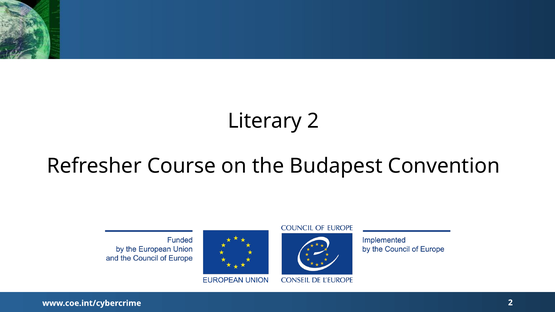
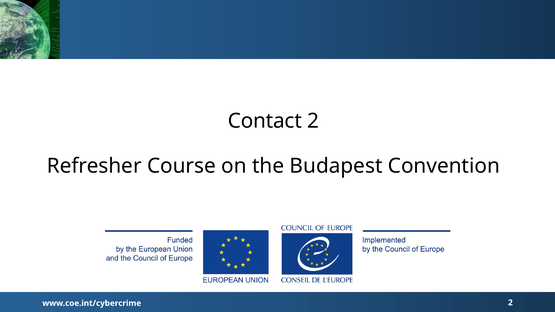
Literary: Literary -> Contact (265, 121)
